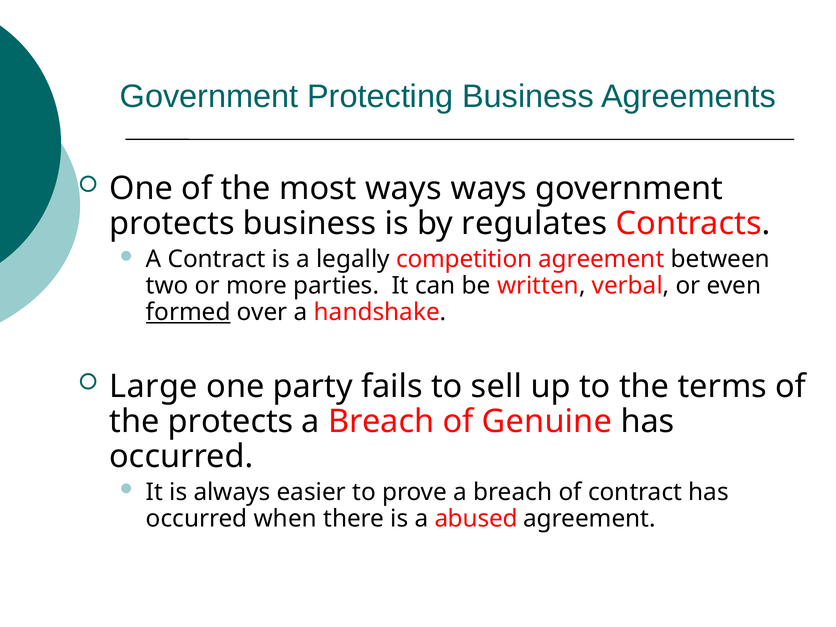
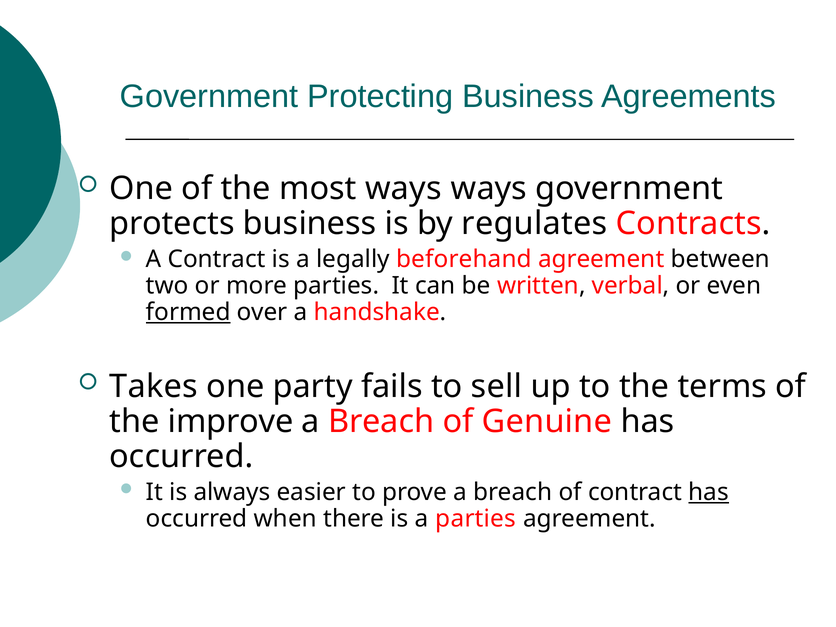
competition: competition -> beforehand (464, 259)
Large: Large -> Takes (154, 386)
the protects: protects -> improve (231, 421)
has underline: none -> present (709, 492)
a abused: abused -> parties (476, 519)
